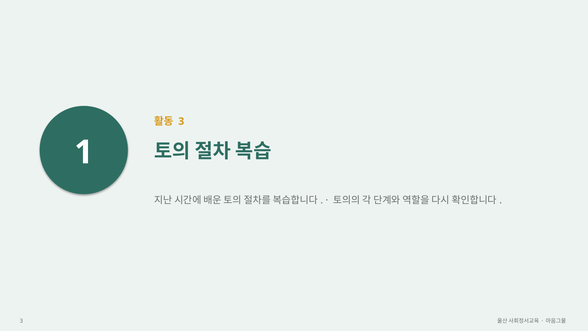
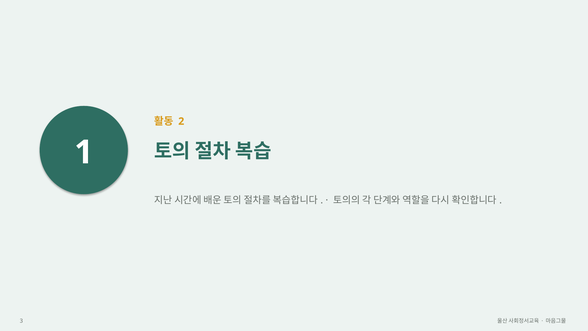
3: 3 -> 2 (181, 121)
